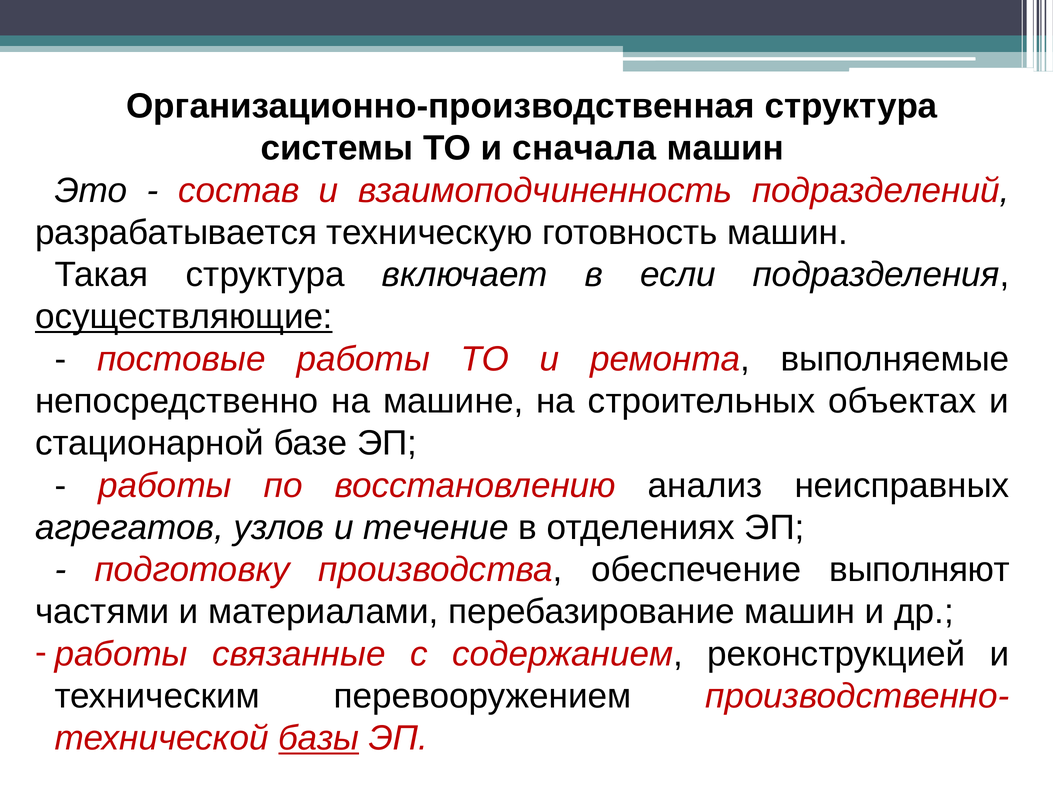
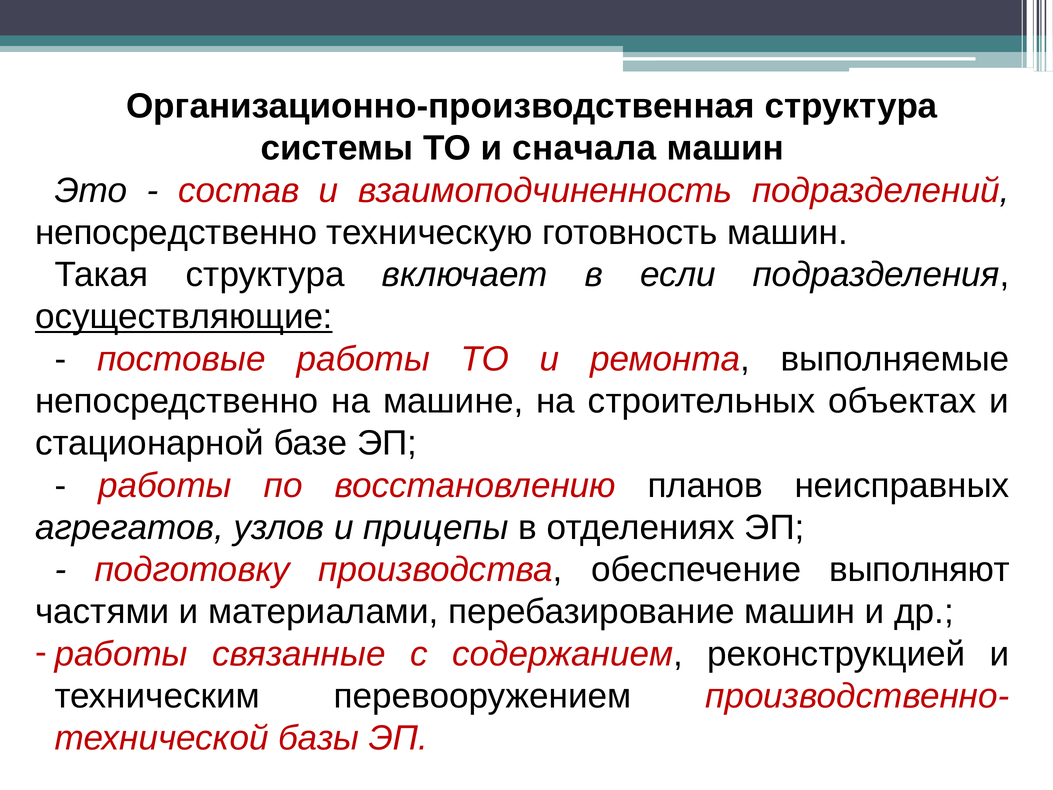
разрабатывается: разрабатывается -> непосредственно (176, 233)
анализ: анализ -> планов (705, 485)
течение: течение -> прицепы (436, 527)
базы underline: present -> none (319, 738)
